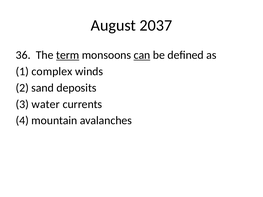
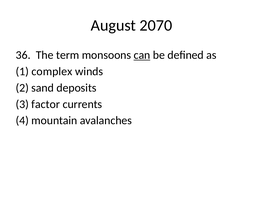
2037: 2037 -> 2070 (156, 25)
term underline: present -> none (68, 55)
water: water -> factor (46, 104)
